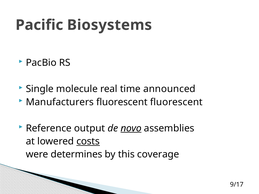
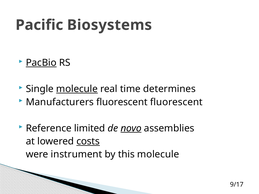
PacBio underline: none -> present (41, 63)
molecule underline: none -> present (77, 89)
announced: announced -> determines (169, 89)
output: output -> limited (90, 128)
determines: determines -> instrument (76, 155)
this coverage: coverage -> molecule (158, 155)
